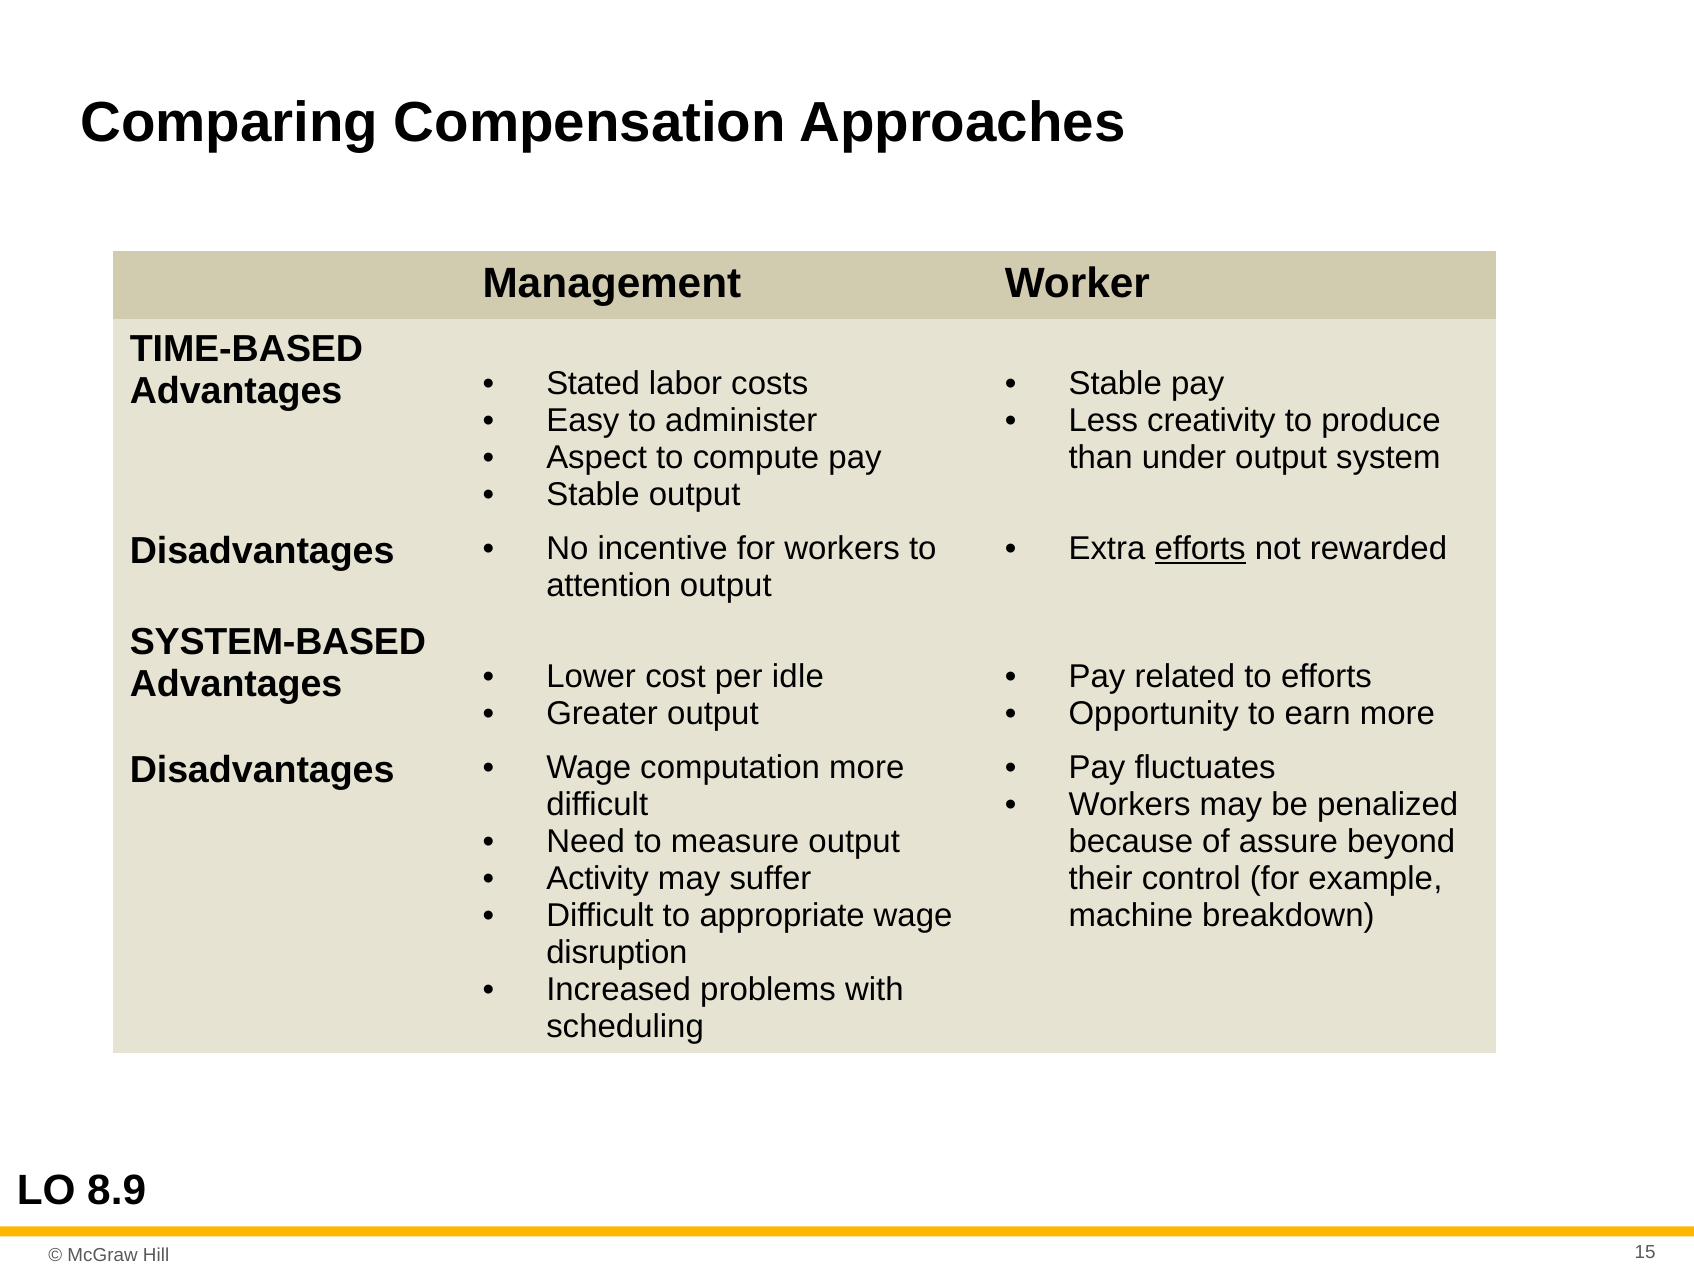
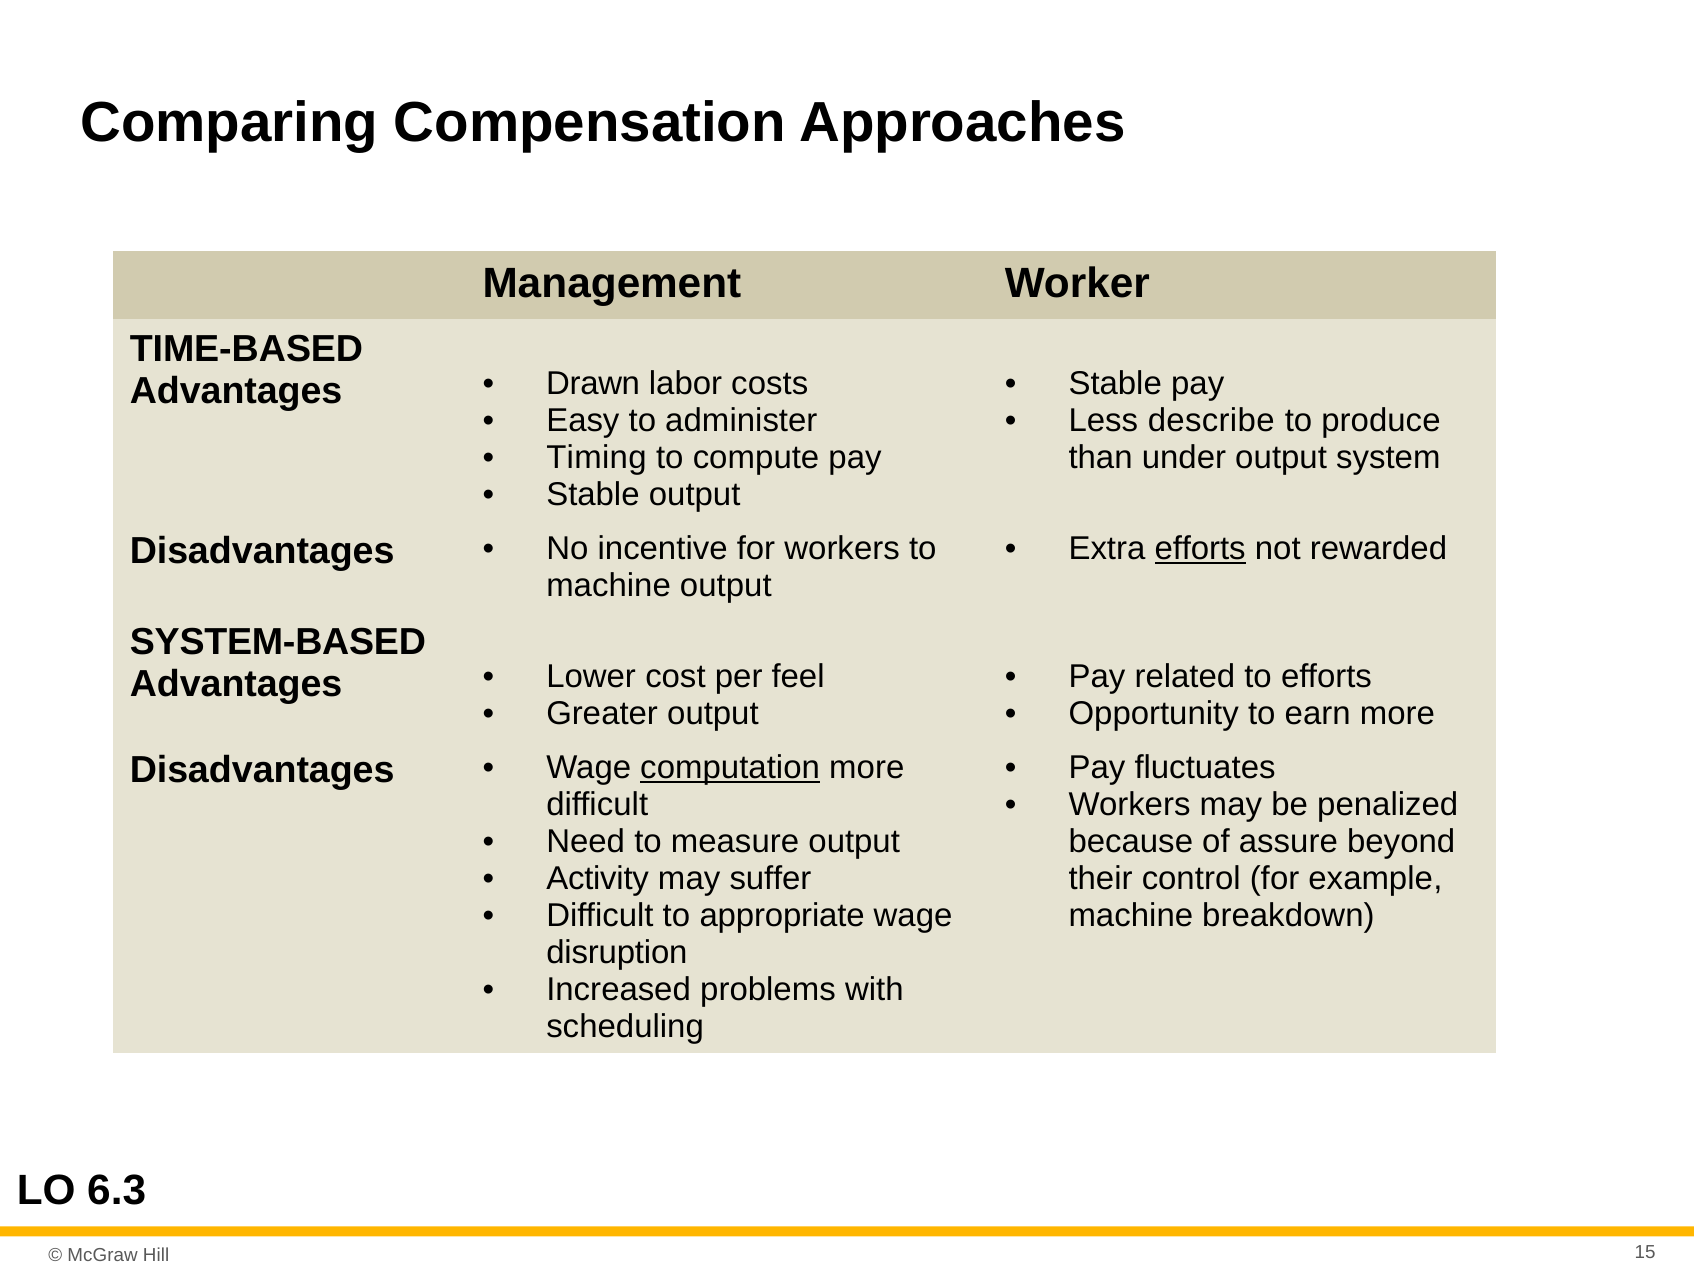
Stated: Stated -> Drawn (593, 384)
creativity: creativity -> describe (1211, 421)
Aspect: Aspect -> Timing (596, 458)
attention: attention -> machine (609, 586)
idle: idle -> feel (798, 677)
computation underline: none -> present (730, 768)
8.9: 8.9 -> 6.3 (117, 1191)
